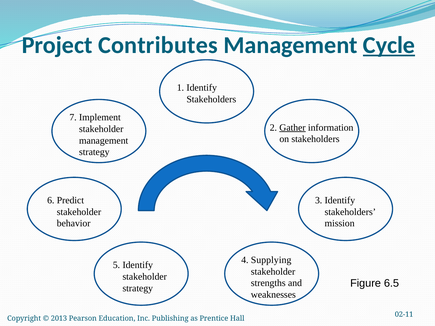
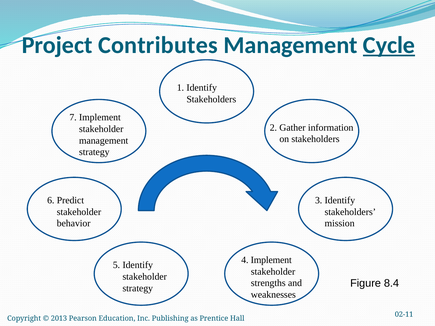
Gather underline: present -> none (292, 128)
4 Supplying: Supplying -> Implement (271, 260)
6.5: 6.5 -> 8.4 (391, 283)
